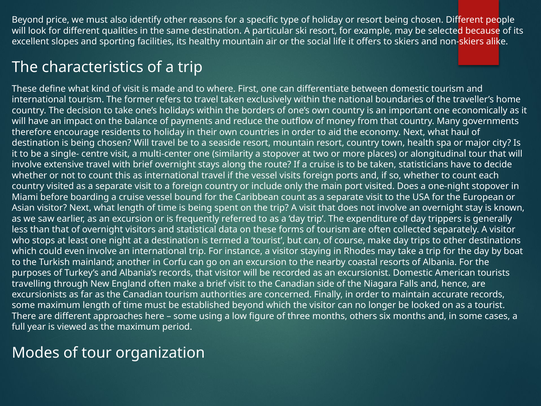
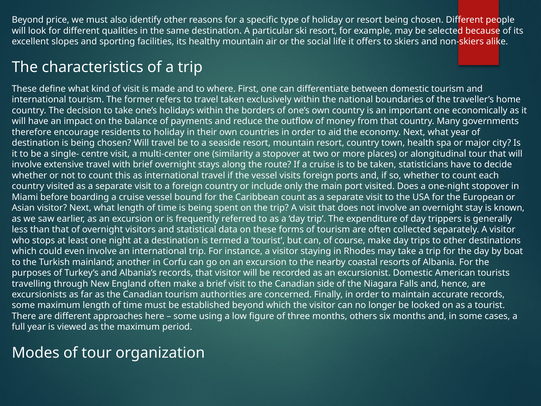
what haul: haul -> year (460, 132)
